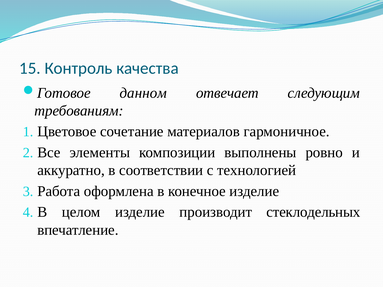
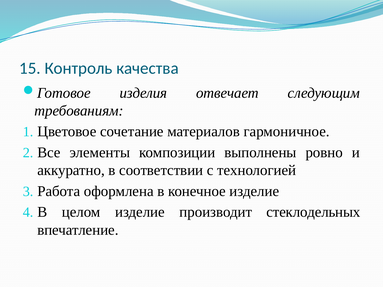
данном: данном -> изделия (143, 93)
